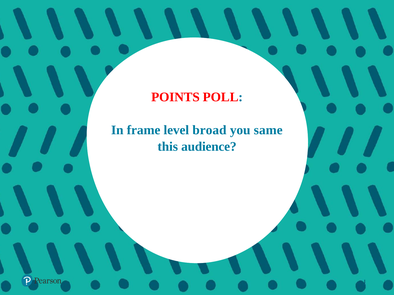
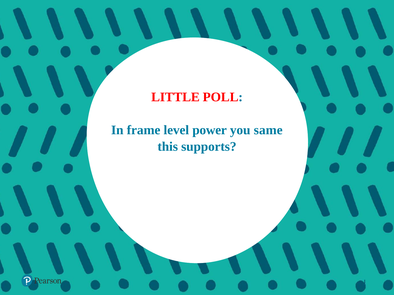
POINTS: POINTS -> LITTLE (175, 97)
broad: broad -> power (210, 130)
audience: audience -> supports (209, 147)
